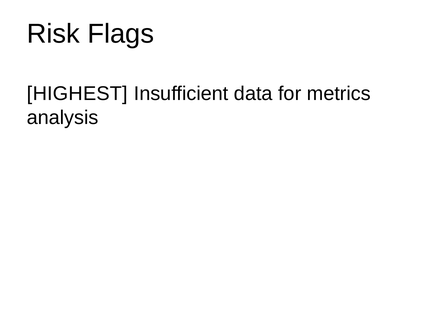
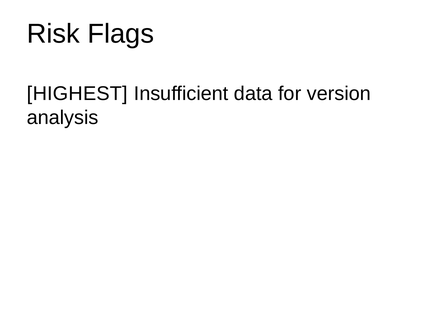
metrics: metrics -> version (339, 94)
